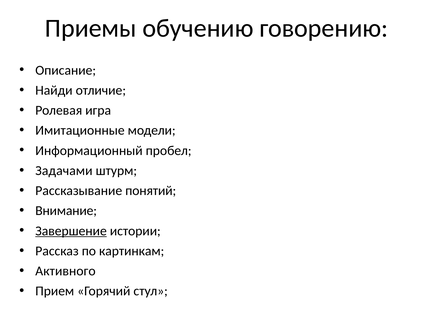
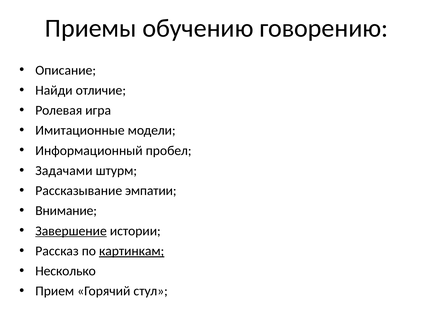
понятий: понятий -> эмпатии (151, 191)
картинкам underline: none -> present (132, 251)
Активного: Активного -> Несколько (66, 271)
